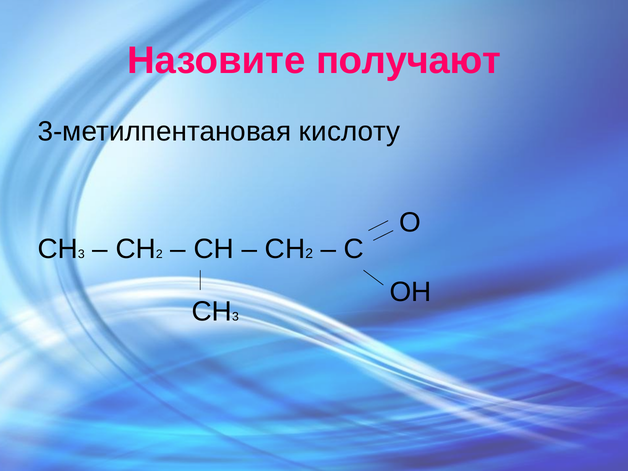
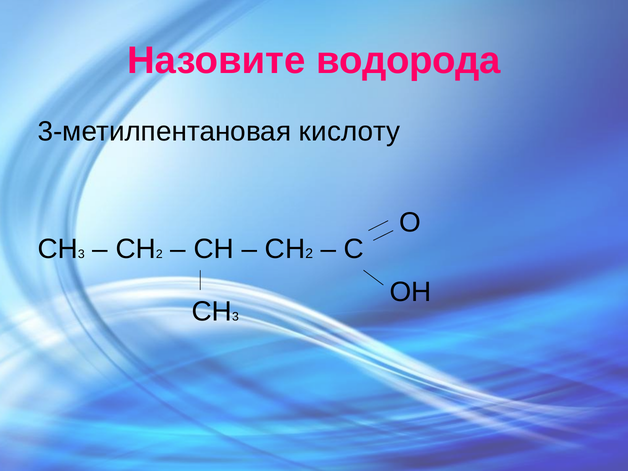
получают: получают -> водорода (408, 61)
